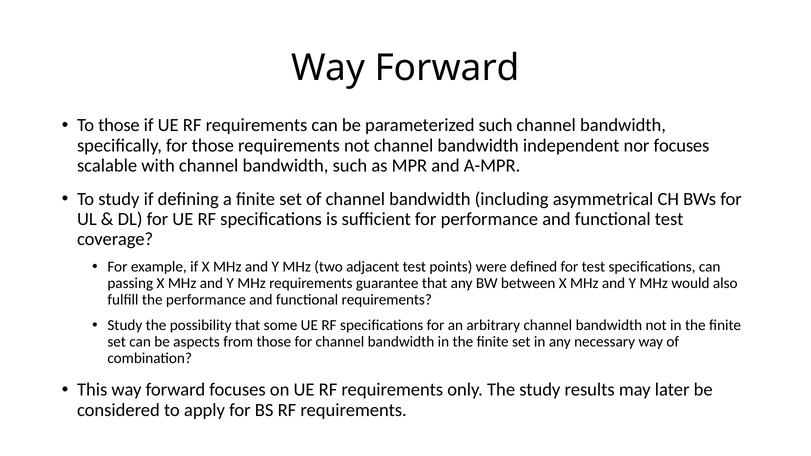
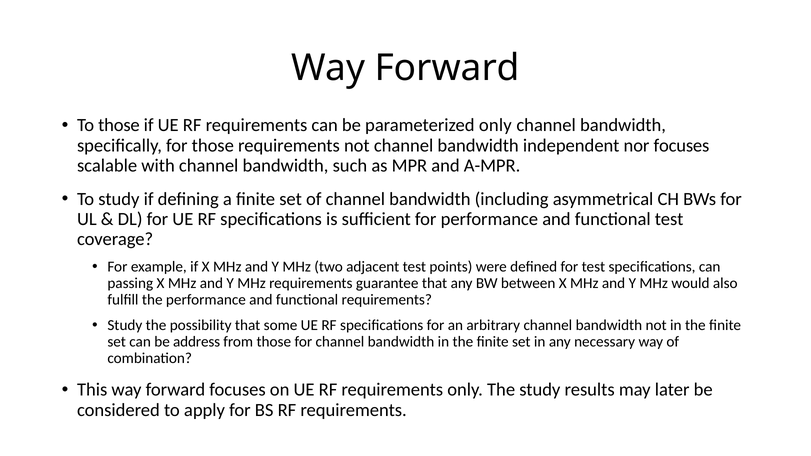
parameterized such: such -> only (495, 125)
aspects: aspects -> address (197, 342)
